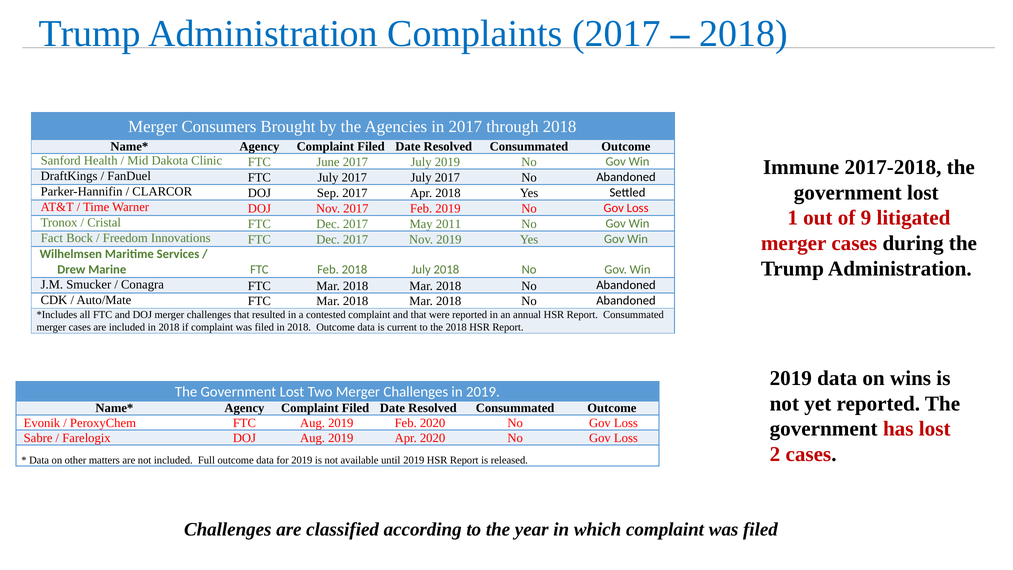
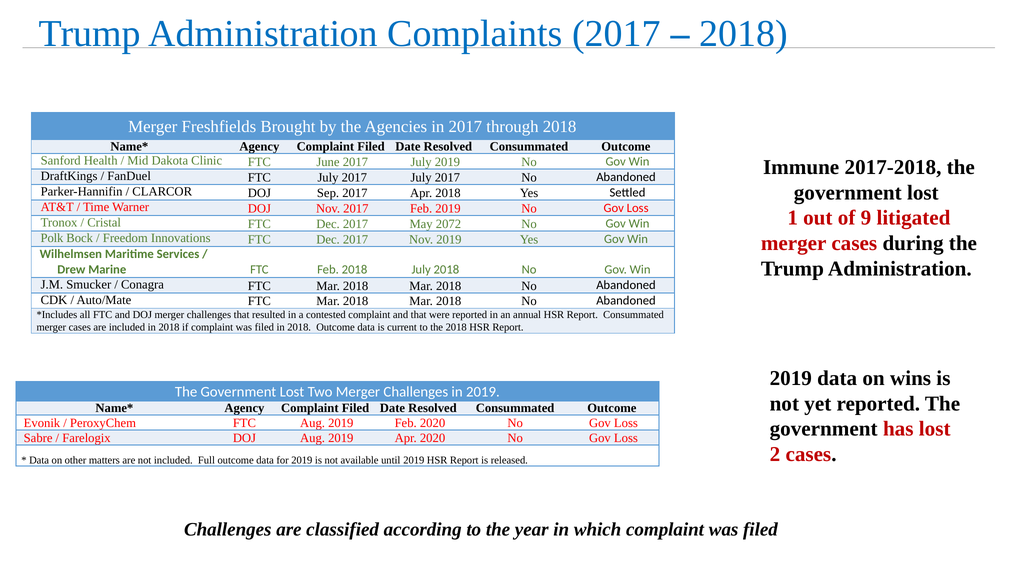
Consumers: Consumers -> Freshfields (219, 127)
2011: 2011 -> 2072 (448, 224)
Fact: Fact -> Polk (52, 238)
